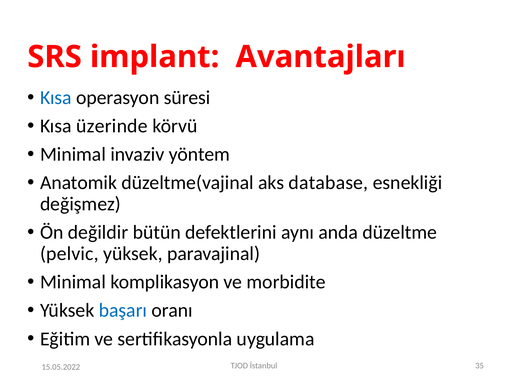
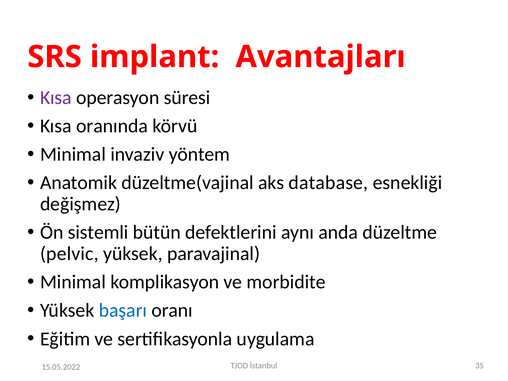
Kısa colour: blue -> purple (56, 98)
üzerinde: üzerinde -> oranında (112, 126)
değildir: değildir -> sistemli (98, 232)
